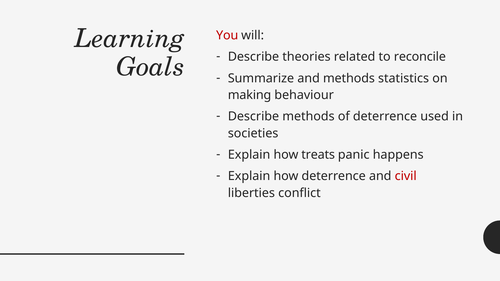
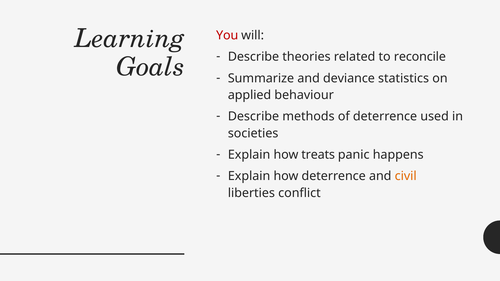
and methods: methods -> deviance (349, 78)
making: making -> applied (250, 95)
civil colour: red -> orange (406, 176)
